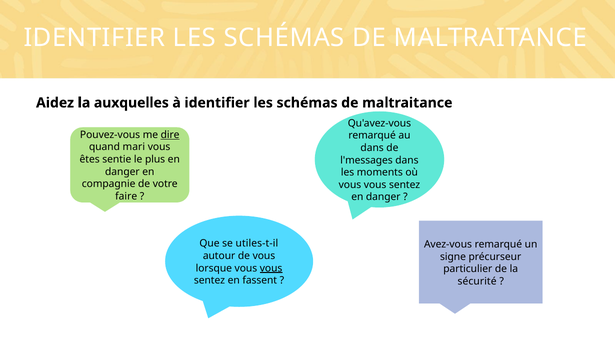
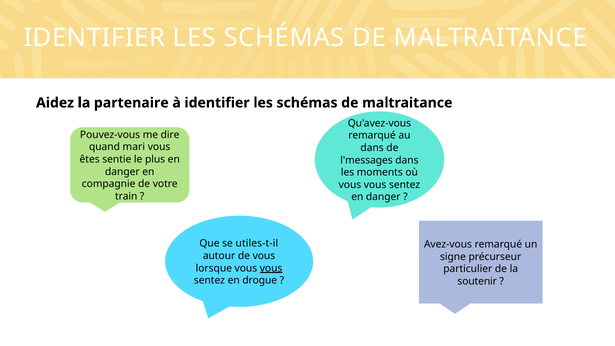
auxquelles: auxquelles -> partenaire (131, 103)
dire underline: present -> none (170, 135)
faire: faire -> train (126, 196)
fassent: fassent -> drogue (260, 280)
sécurité: sécurité -> soutenir (477, 281)
